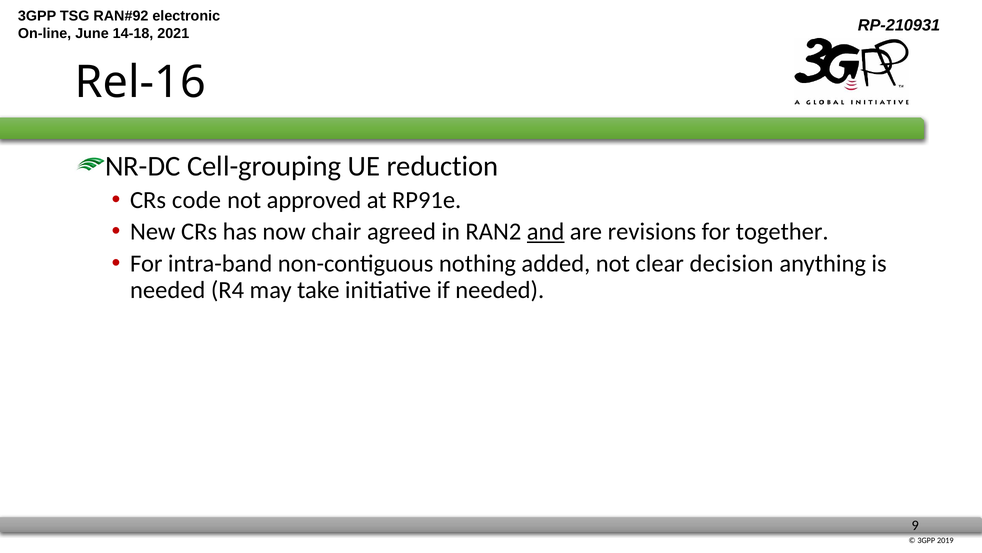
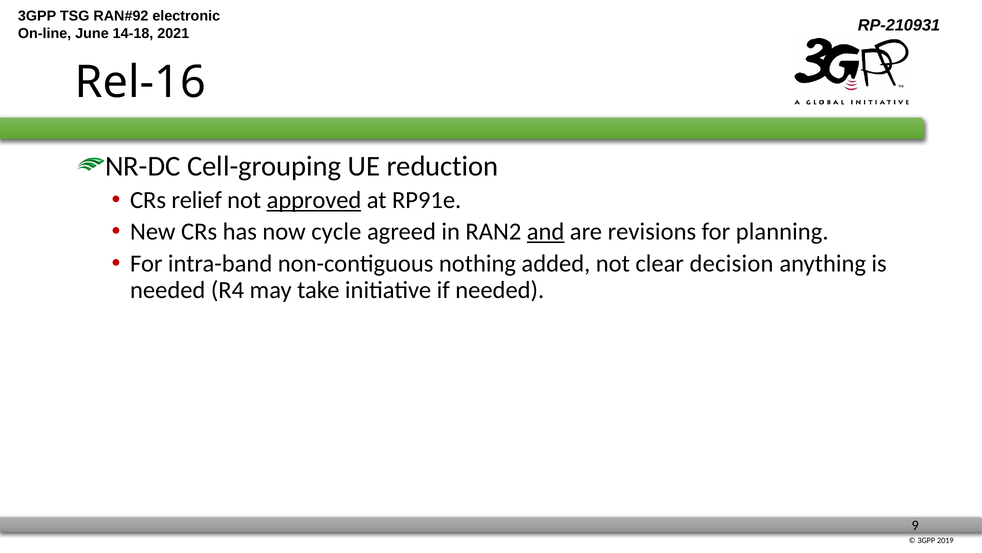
code: code -> relief (197, 200)
approved underline: none -> present (314, 200)
chair: chair -> cycle (336, 231)
together: together -> planning (782, 231)
